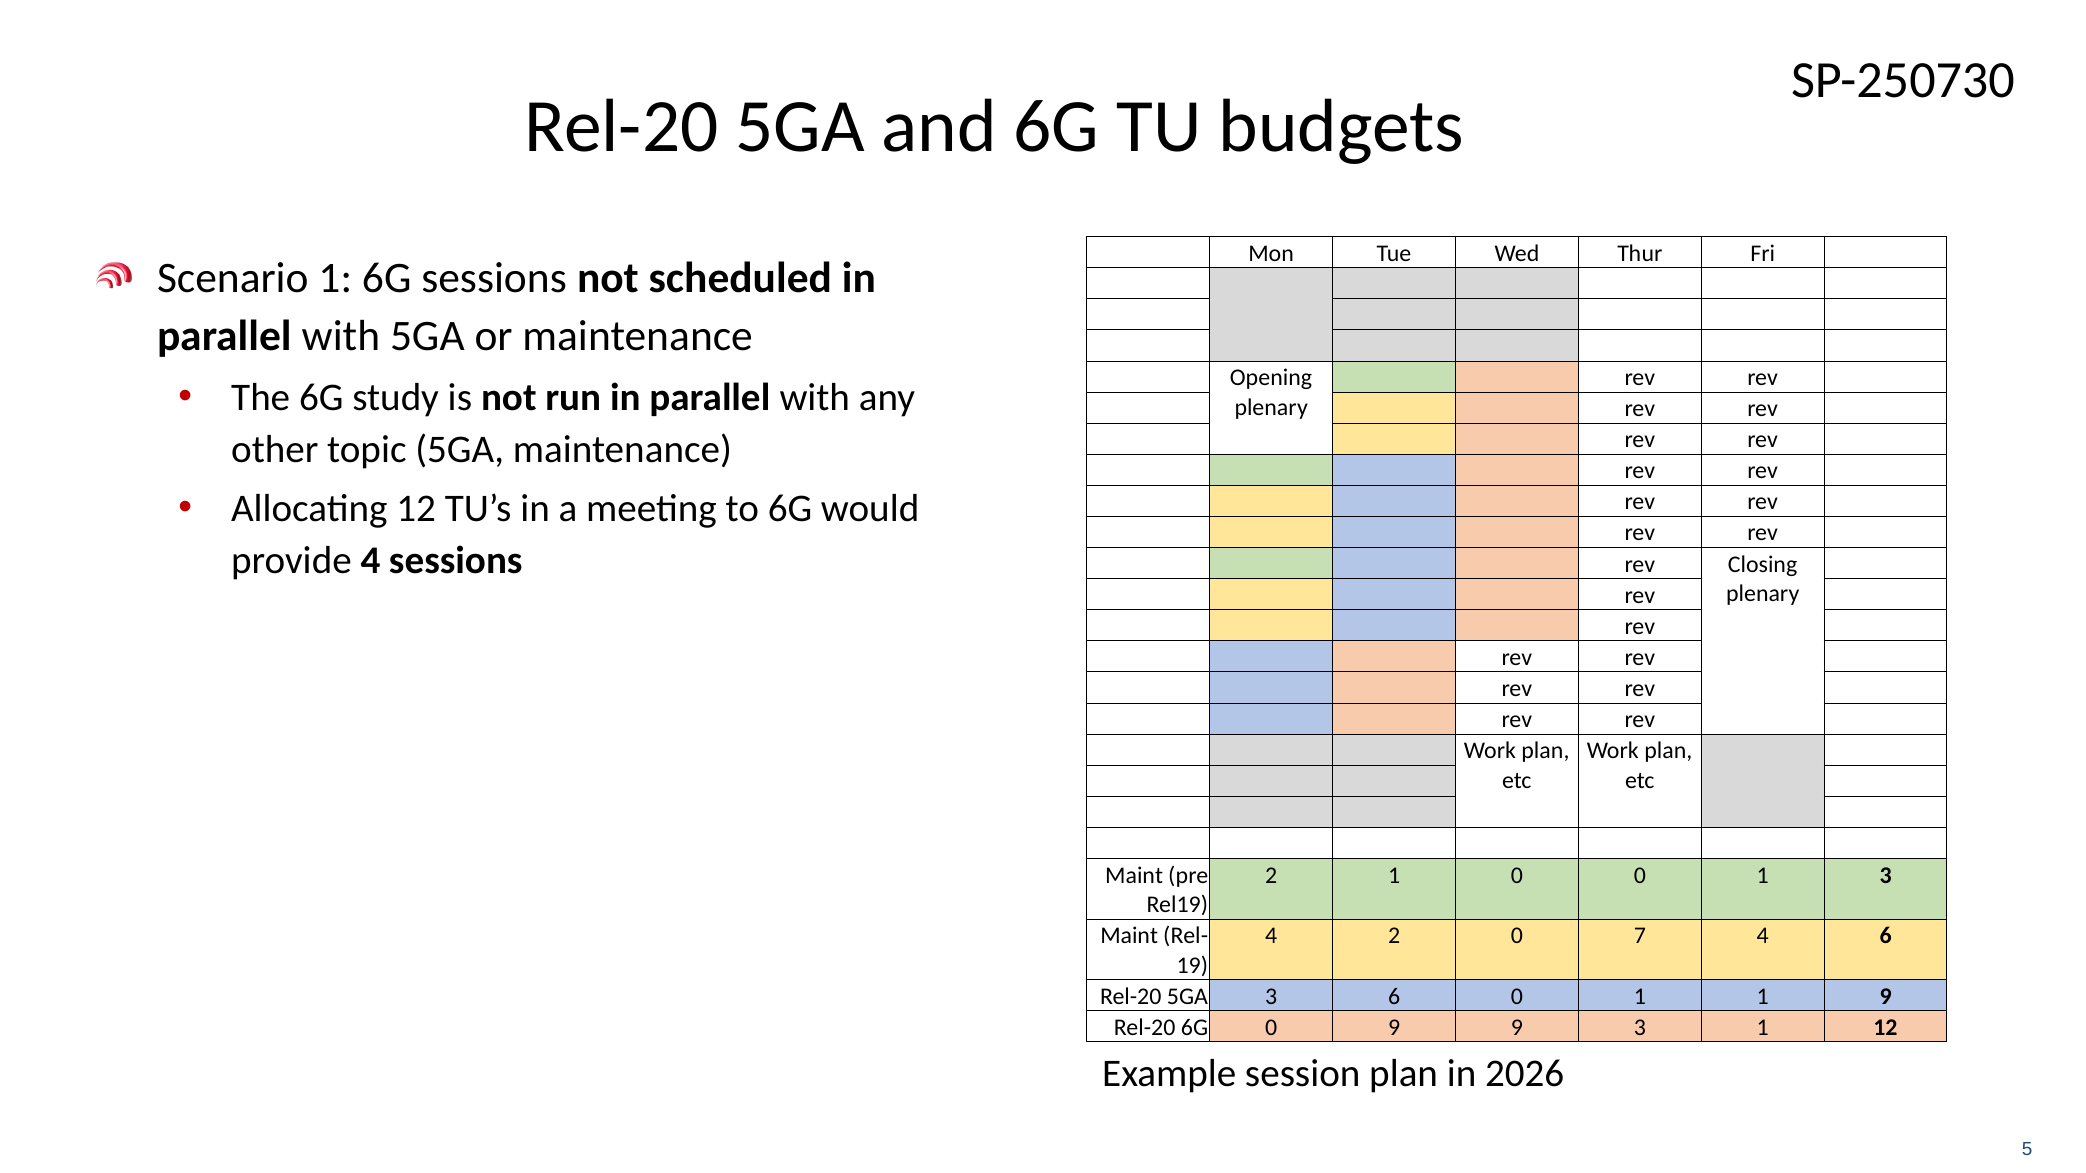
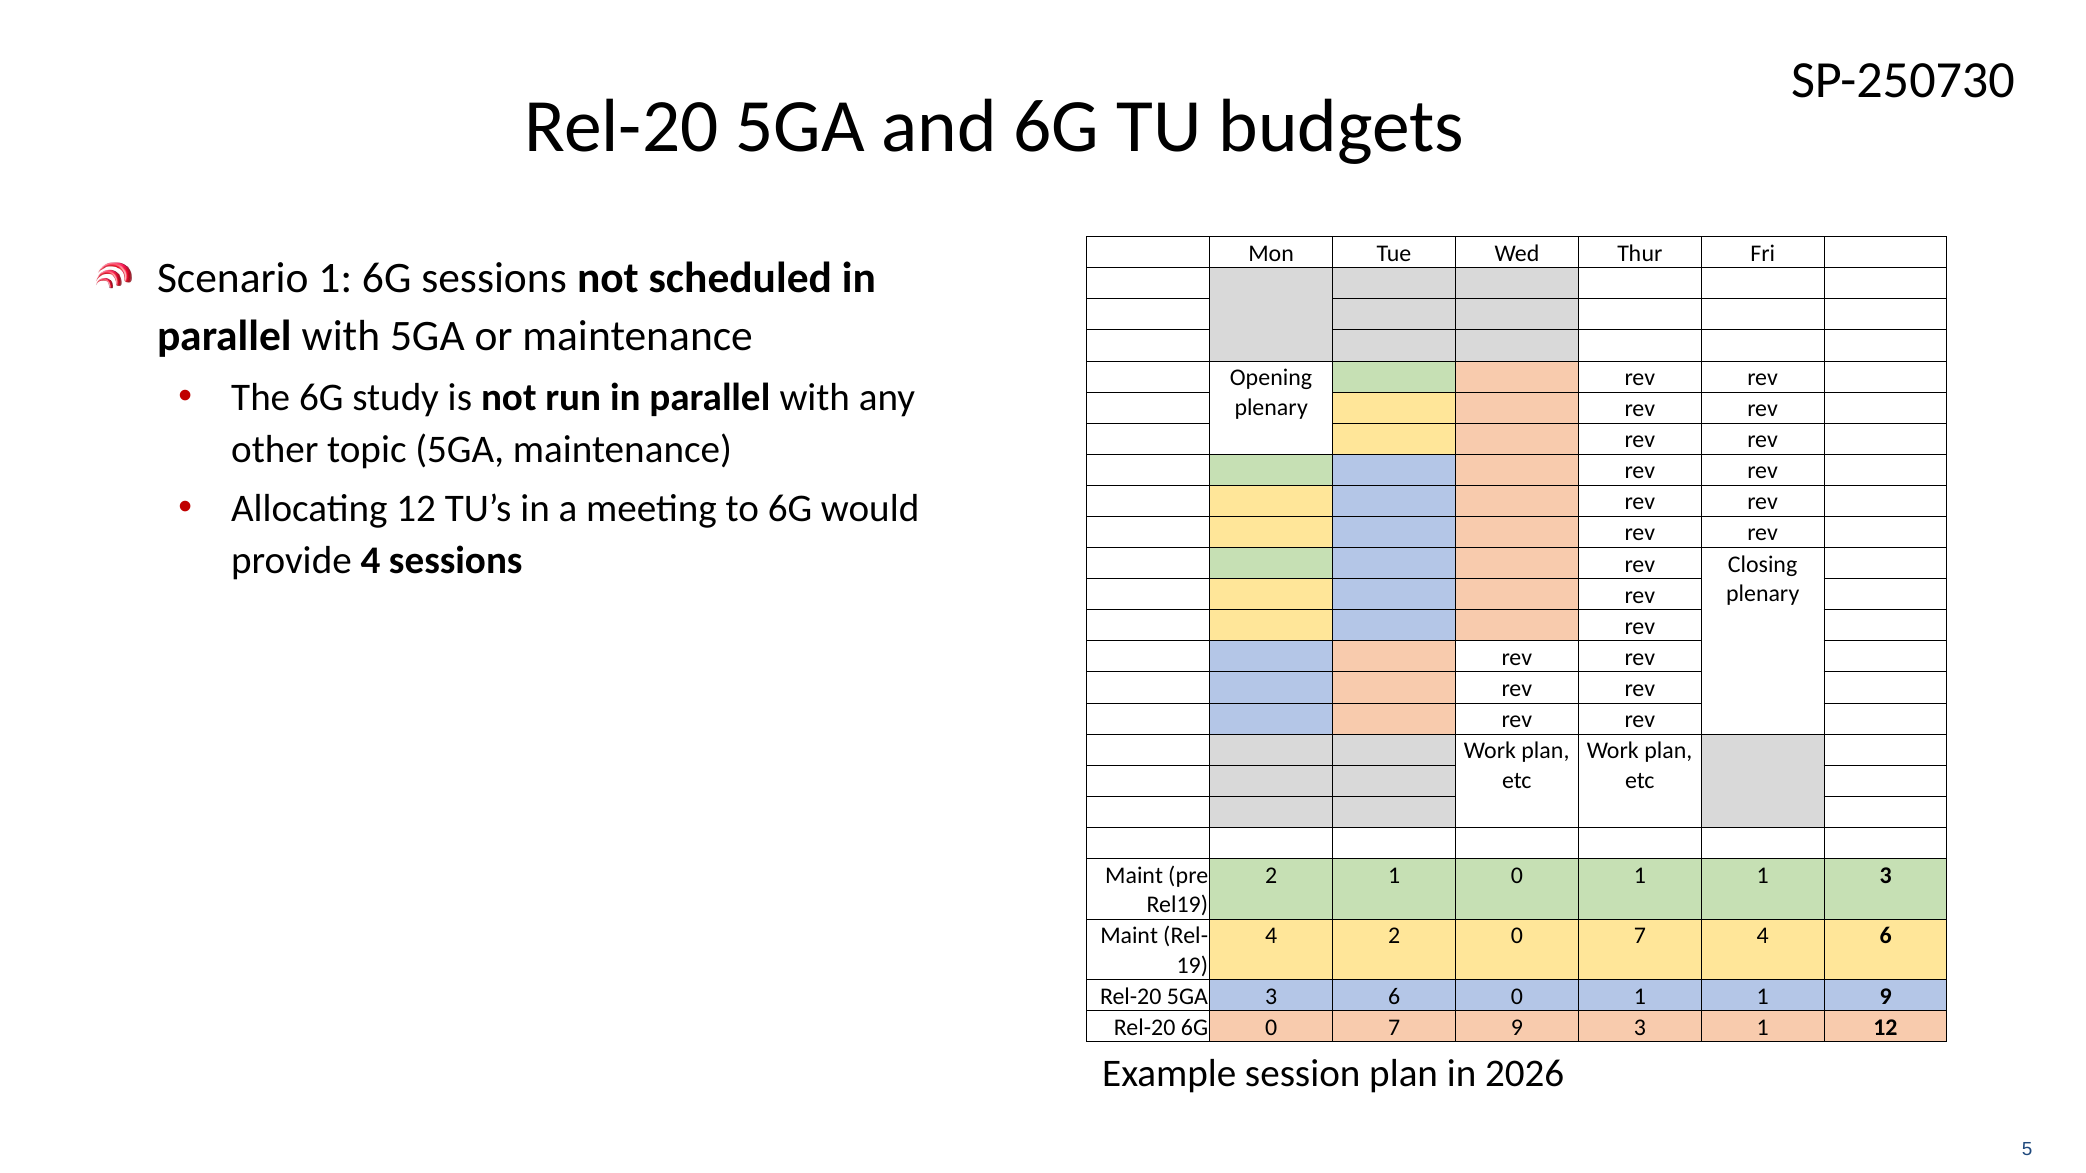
1 0 0: 0 -> 1 (1640, 875)
6G 0 9: 9 -> 7 (1394, 1028)
